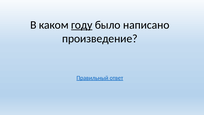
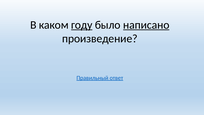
написано underline: none -> present (146, 25)
